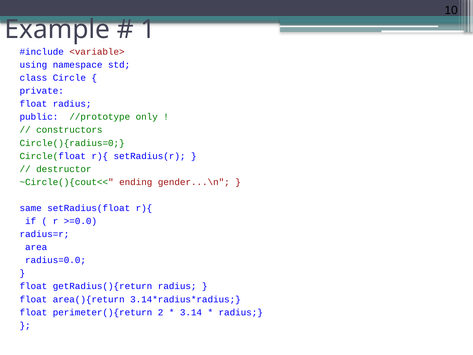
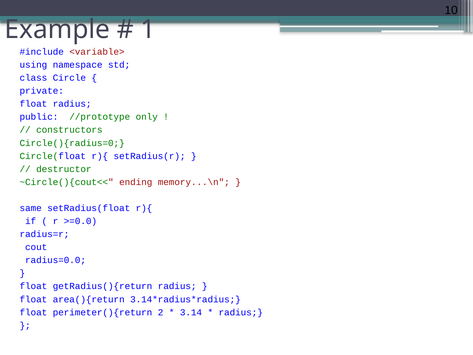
gender...\n: gender...\n -> memory...\n (194, 182)
area: area -> cout (36, 247)
